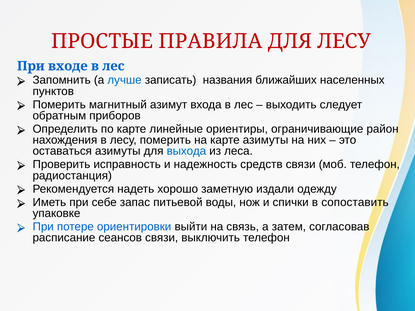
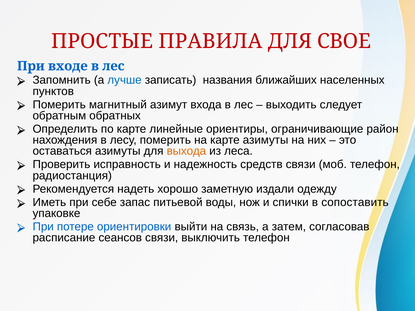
ДЛЯ ЛЕСУ: ЛЕСУ -> СВОЕ (344, 41)
приборов: приборов -> обратных (115, 116)
выхода colour: blue -> orange (186, 151)
